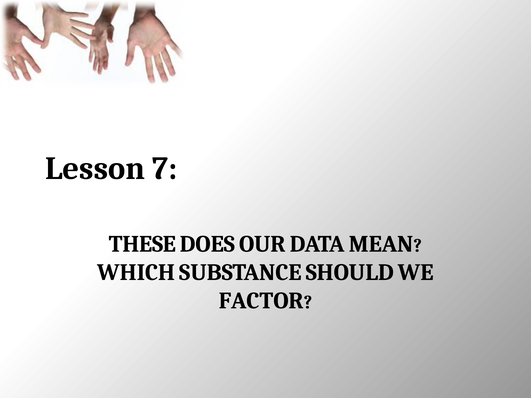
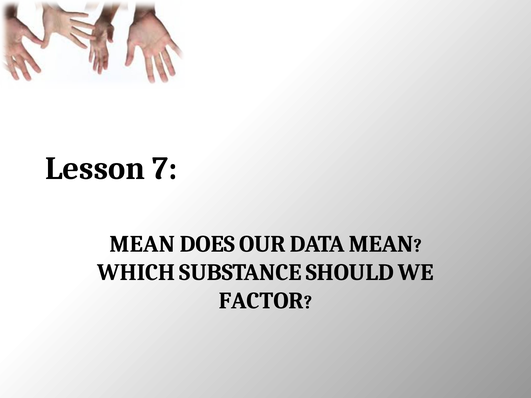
THESE: THESE -> MEAN (142, 244)
